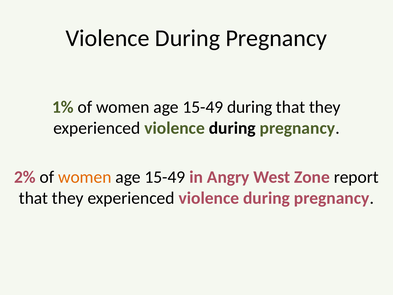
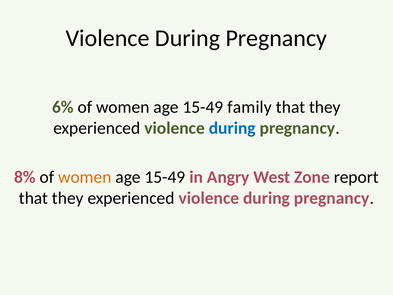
1%: 1% -> 6% (63, 107)
15-49 during: during -> family (250, 107)
during colour: black -> blue (232, 128)
2%: 2% -> 8% (25, 177)
